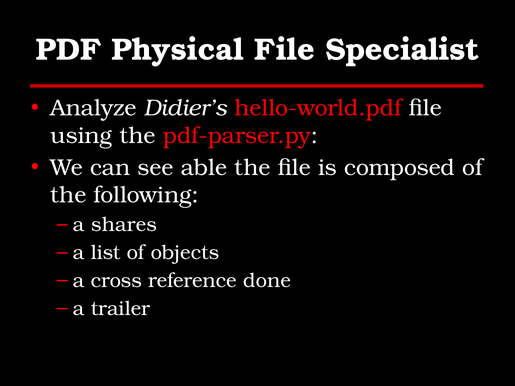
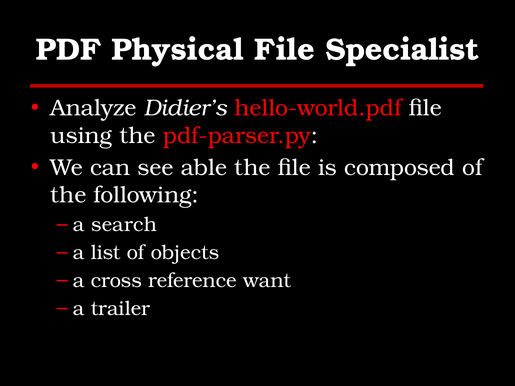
shares: shares -> search (124, 225)
done: done -> want (267, 281)
